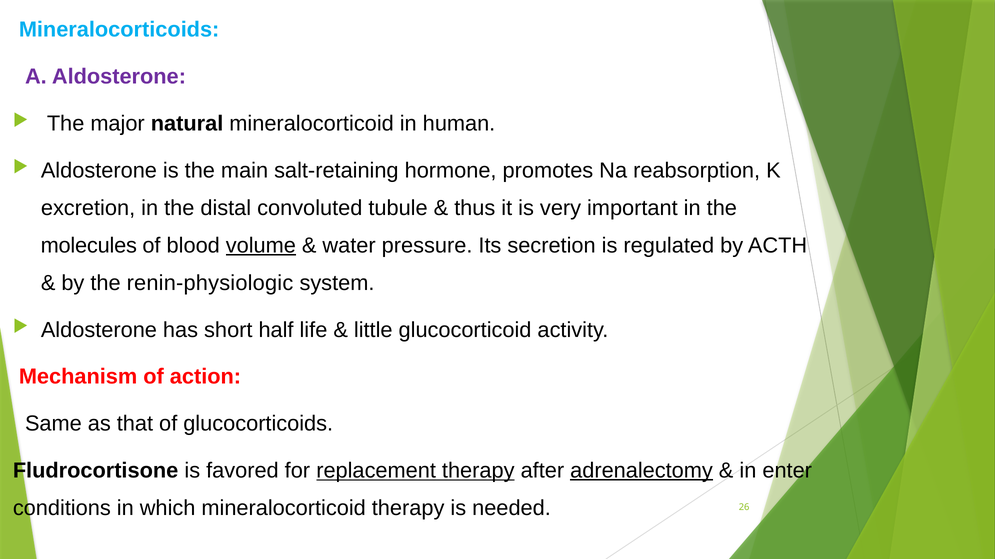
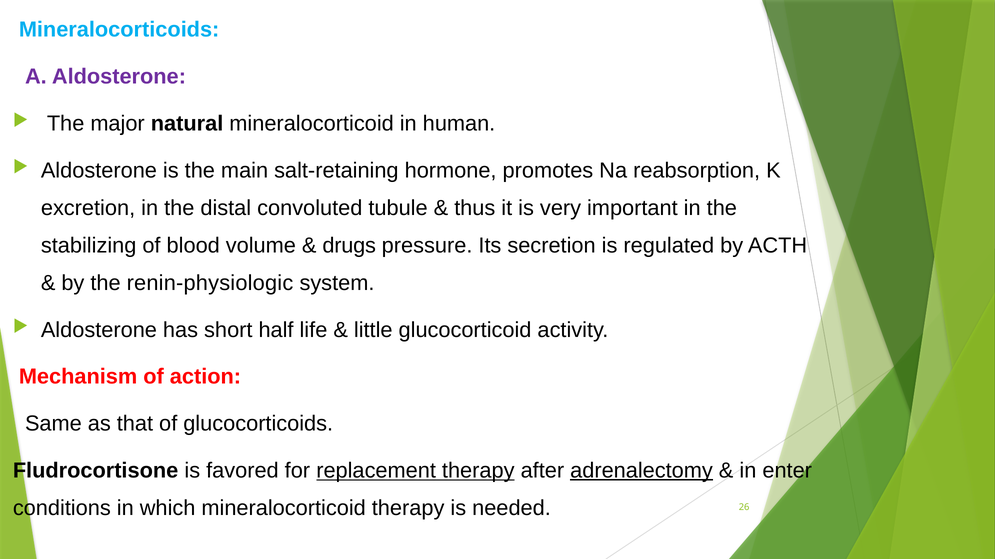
molecules: molecules -> stabilizing (89, 246)
volume underline: present -> none (261, 246)
water: water -> drugs (349, 246)
